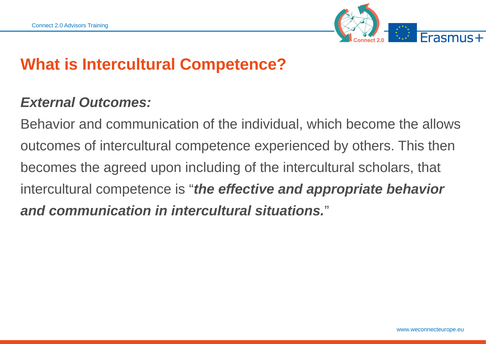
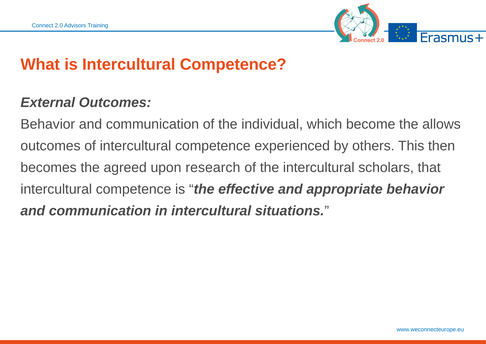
including: including -> research (213, 167)
